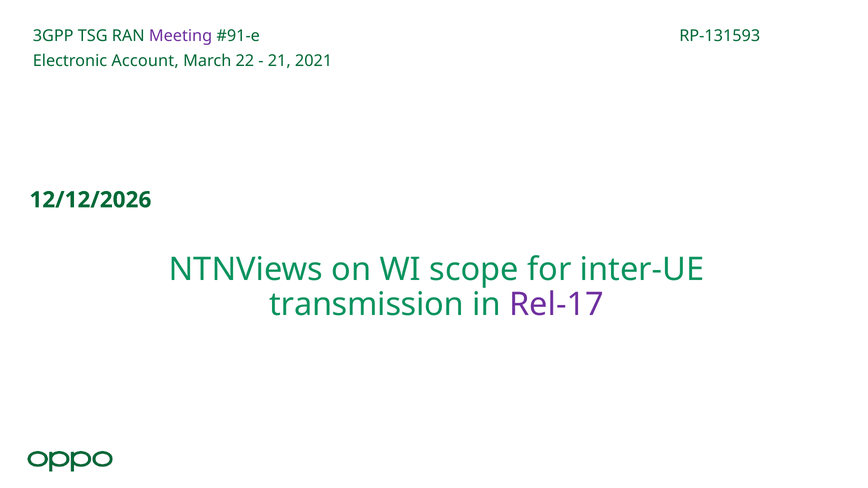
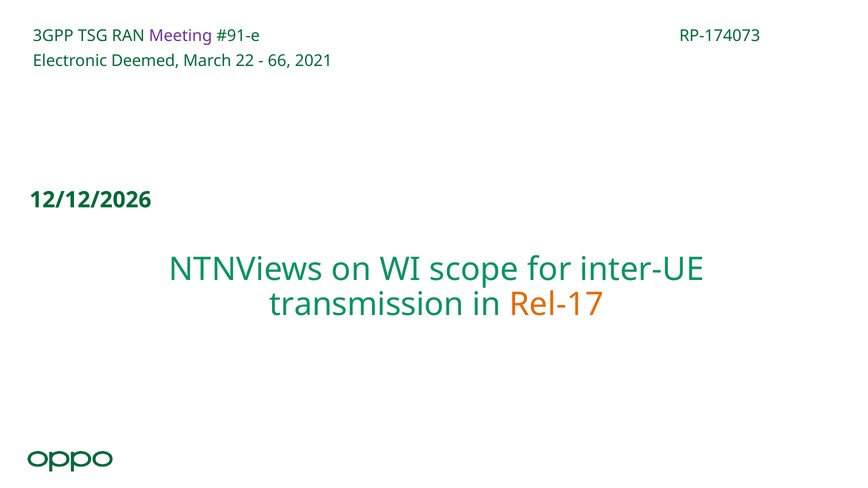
RP-131593: RP-131593 -> RP-174073 (720, 36)
Account: Account -> Deemed (145, 61)
21: 21 -> 66 (279, 61)
Rel-17 colour: purple -> orange (556, 305)
